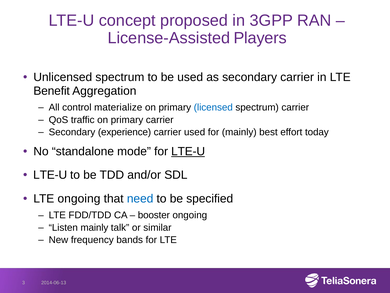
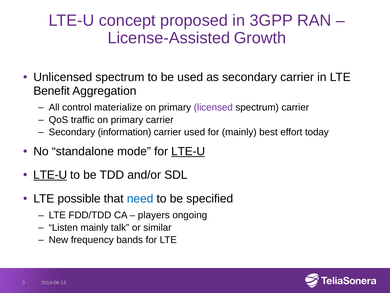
Players: Players -> Growth (260, 38)
licensed colour: blue -> purple (213, 107)
experience: experience -> information (125, 132)
LTE-U underline: none -> present (50, 175)
LTE ongoing: ongoing -> possible (79, 198)
booster: booster -> players (154, 215)
